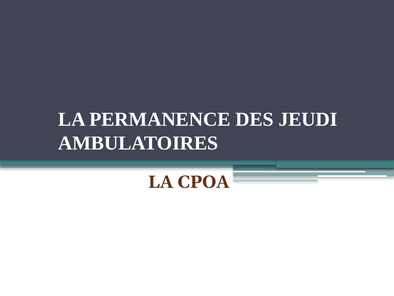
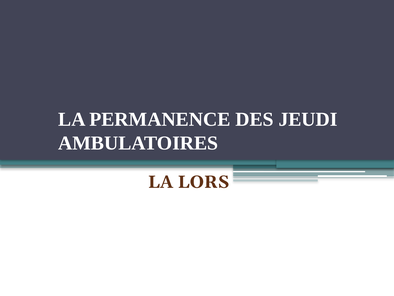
CPOA: CPOA -> LORS (203, 182)
